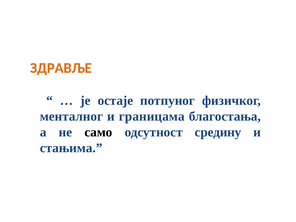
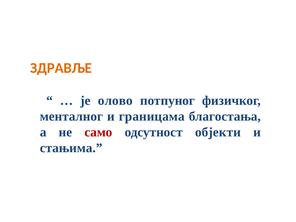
остаје: остаје -> олово (115, 101)
само colour: black -> red (98, 132)
средину: средину -> објекти (218, 132)
